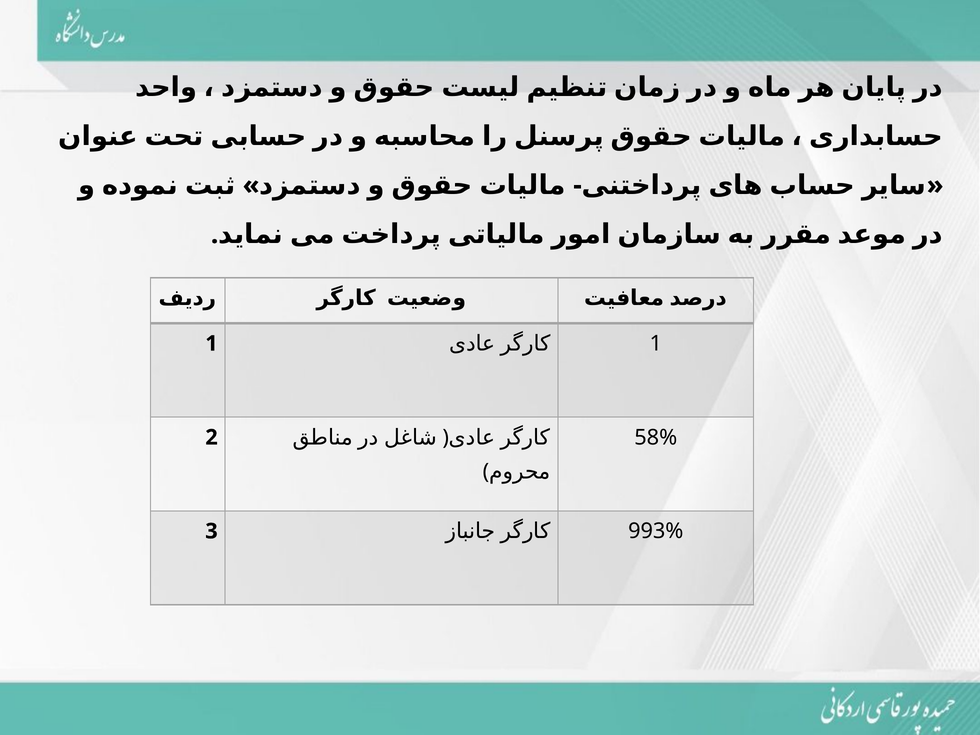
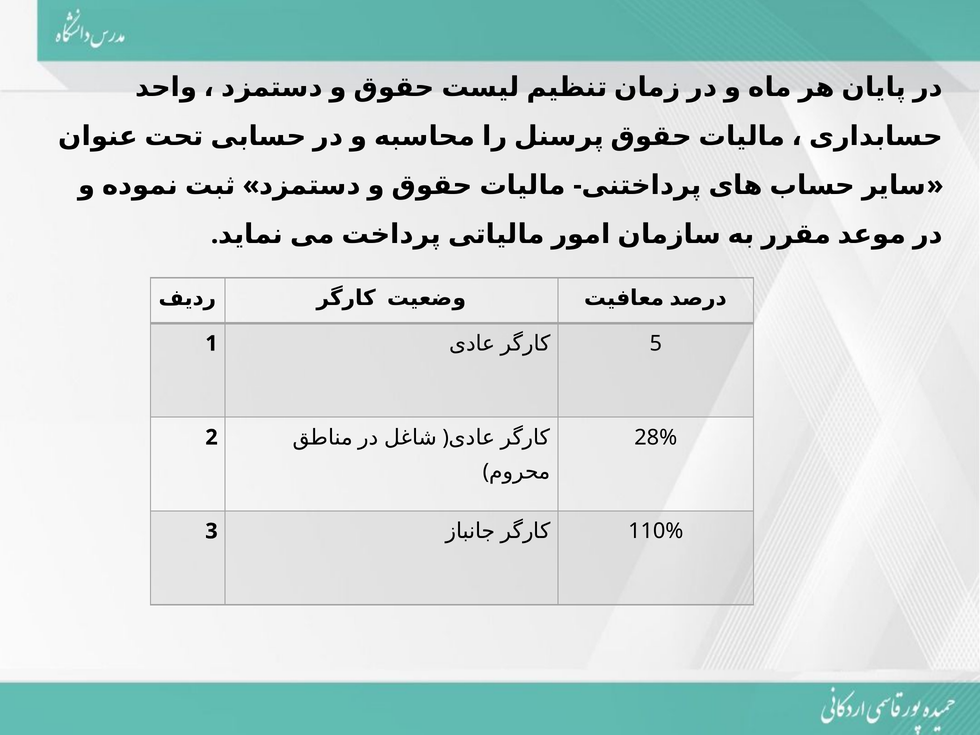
1: 1 -> 5 (656, 343)
58%: 58% -> 28% (656, 437)
993%: 993% -> 110% (656, 531)
